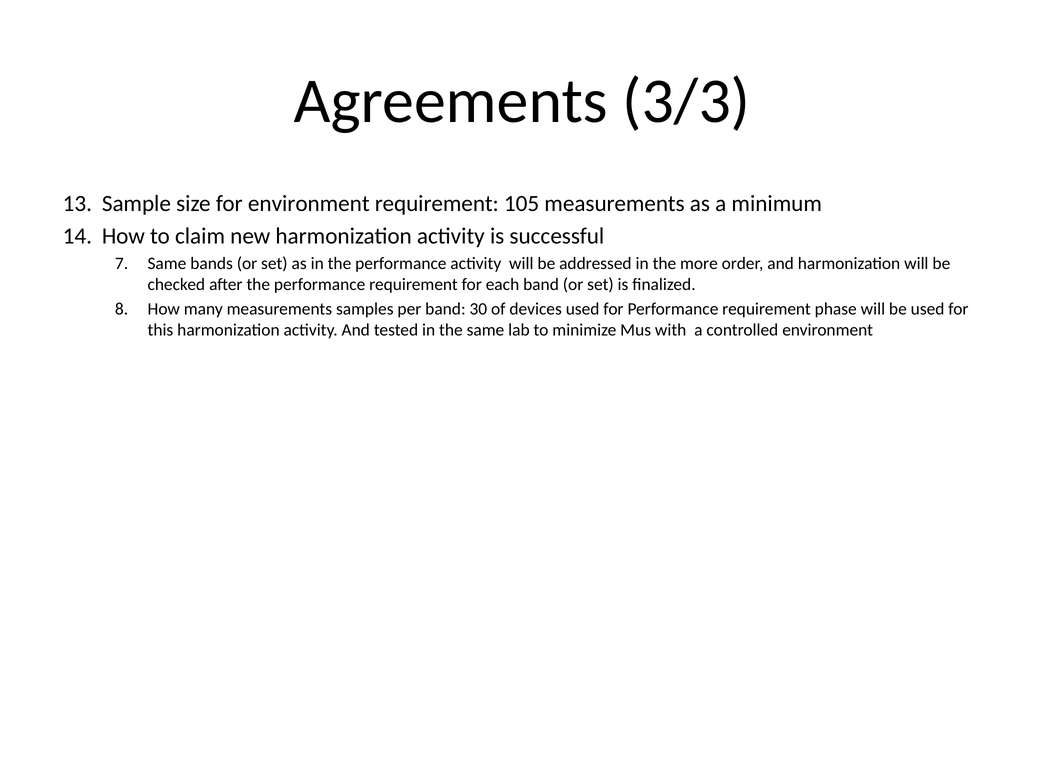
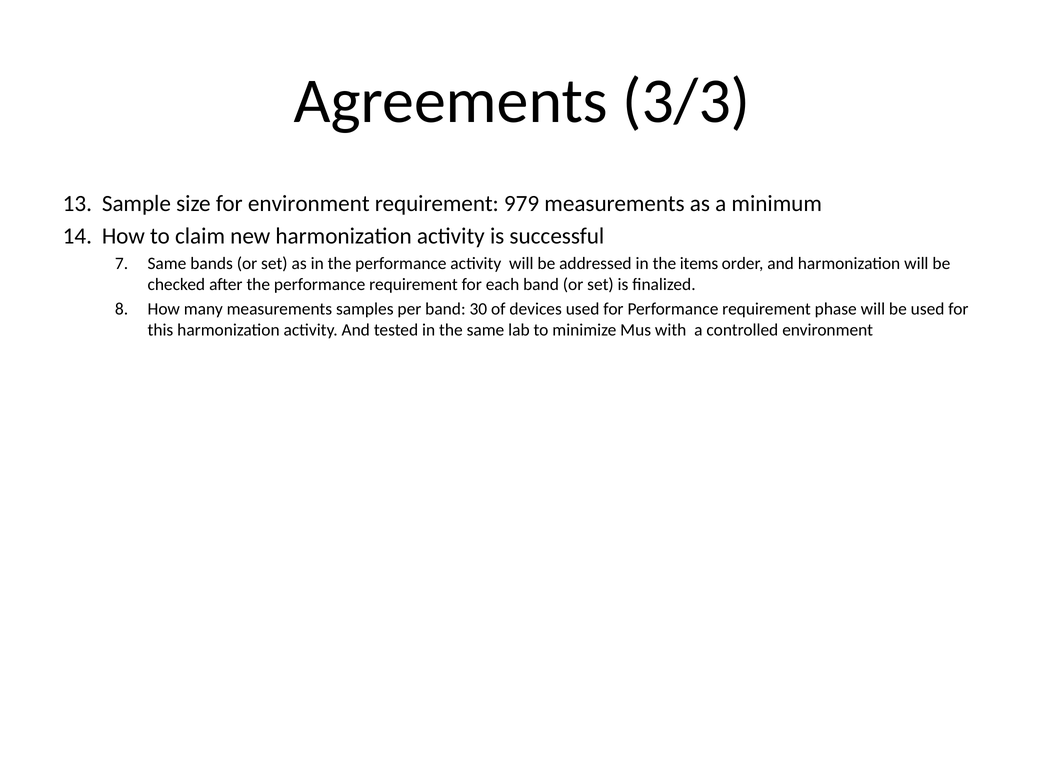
105: 105 -> 979 (522, 204)
more: more -> items (699, 264)
